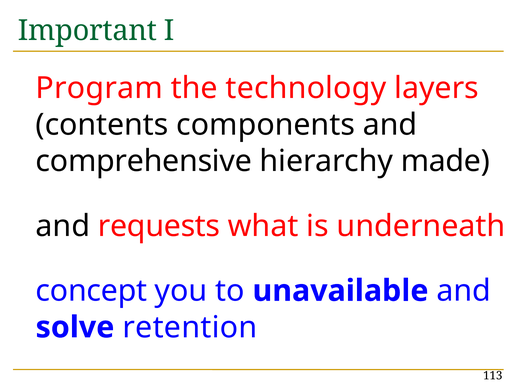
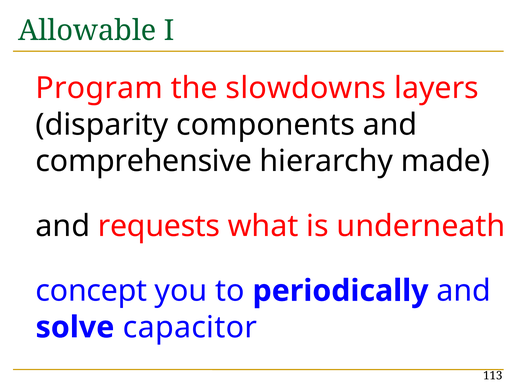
Important: Important -> Allowable (87, 31)
technology: technology -> slowdowns (306, 88)
contents: contents -> disparity (102, 125)
unavailable: unavailable -> periodically (341, 291)
retention: retention -> capacitor (190, 327)
